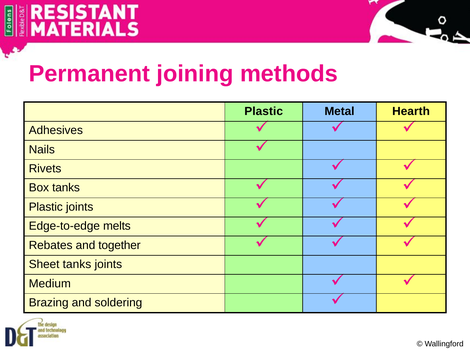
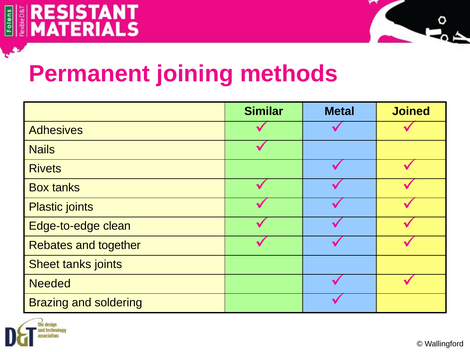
Plastic: Plastic -> Similar (264, 111)
Hearth: Hearth -> Joined (411, 111)
melts: melts -> clean (117, 226)
Medium: Medium -> Needed (50, 284)
